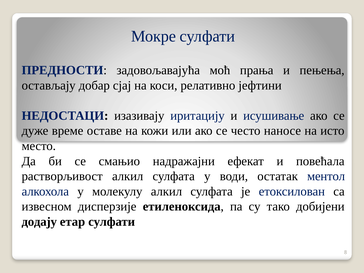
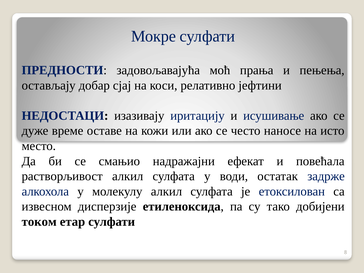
ментол: ментол -> задрже (326, 176)
додају: додају -> током (39, 222)
